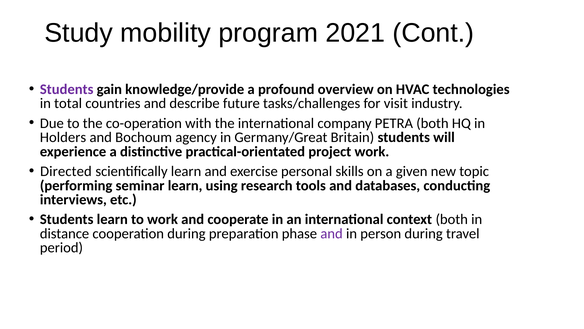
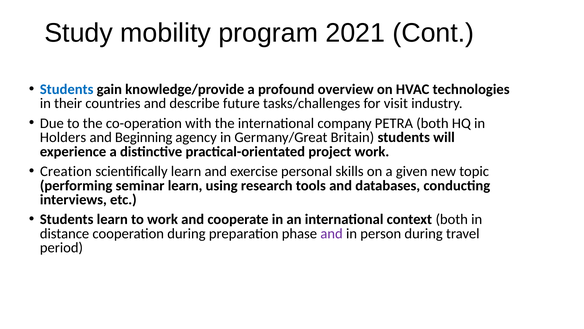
Students colour: purple -> blue (67, 89)
total: total -> their (68, 103)
Bochoum: Bochoum -> Beginning (144, 137)
Directed: Directed -> Creation (66, 171)
